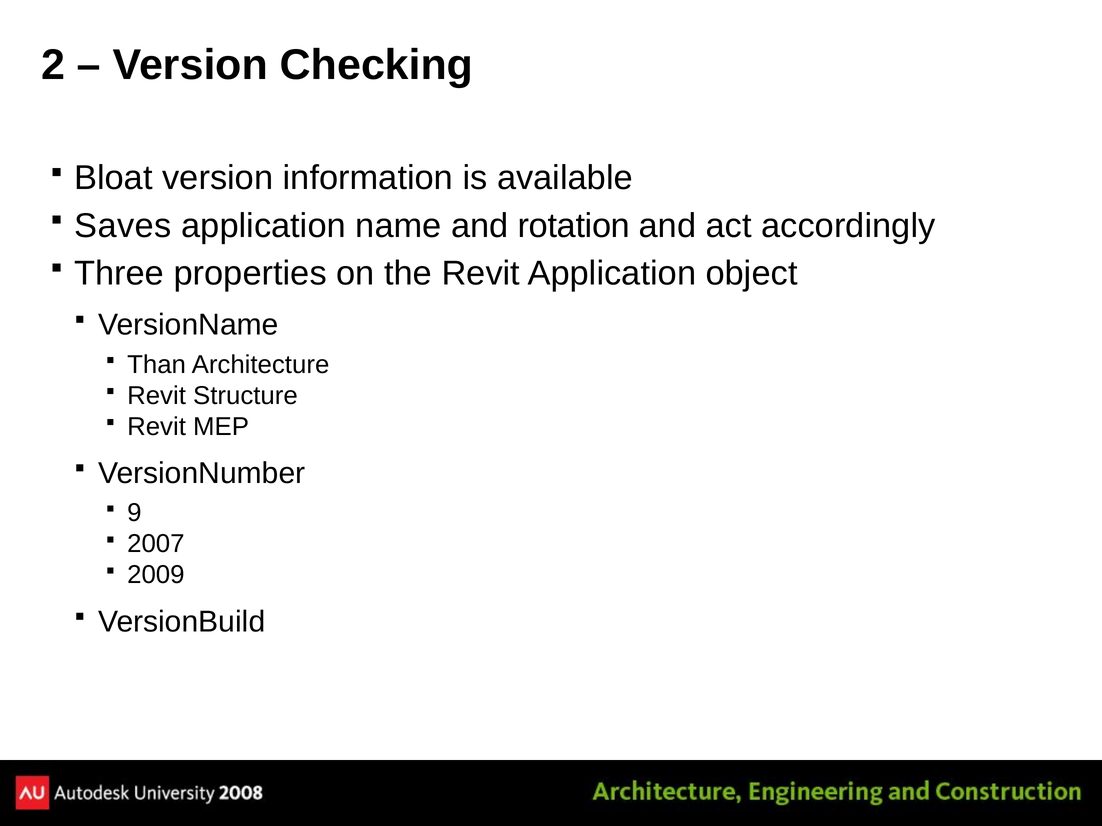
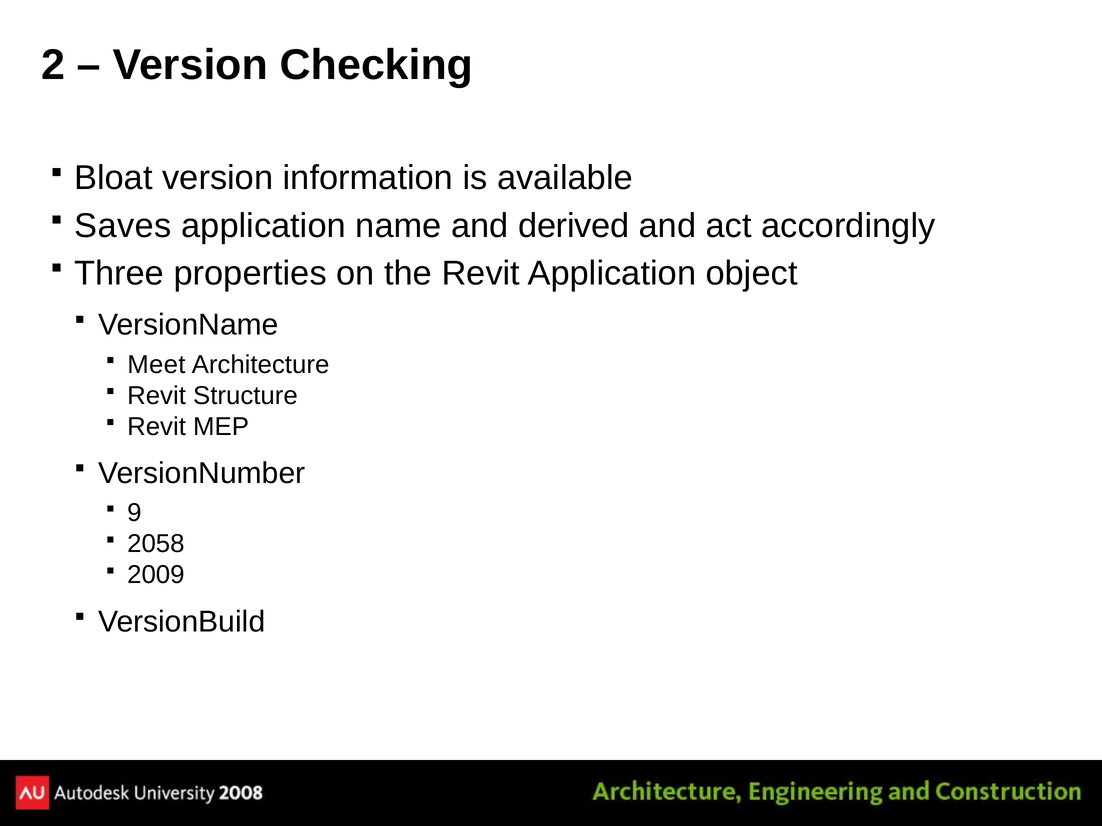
rotation: rotation -> derived (574, 226)
Than: Than -> Meet (156, 365)
2007: 2007 -> 2058 (156, 544)
